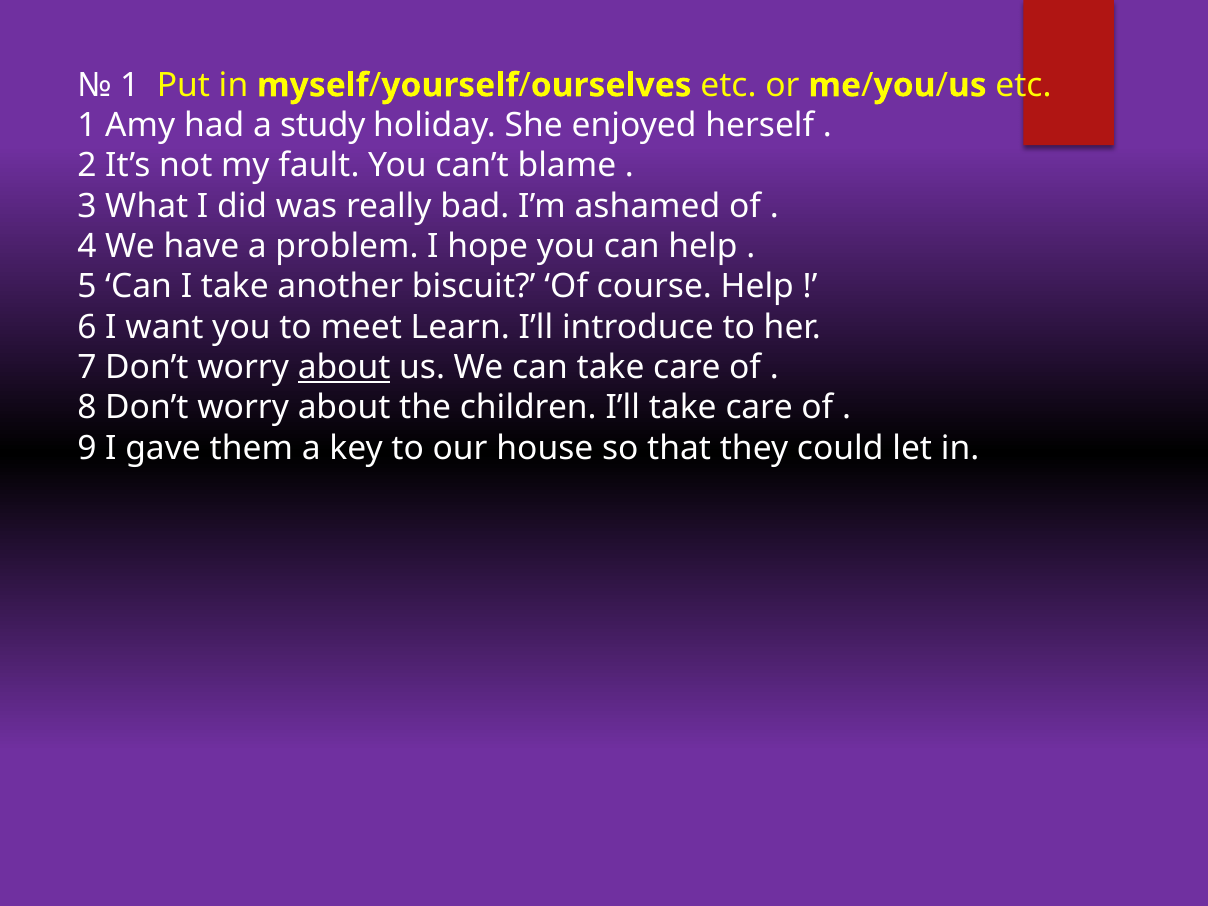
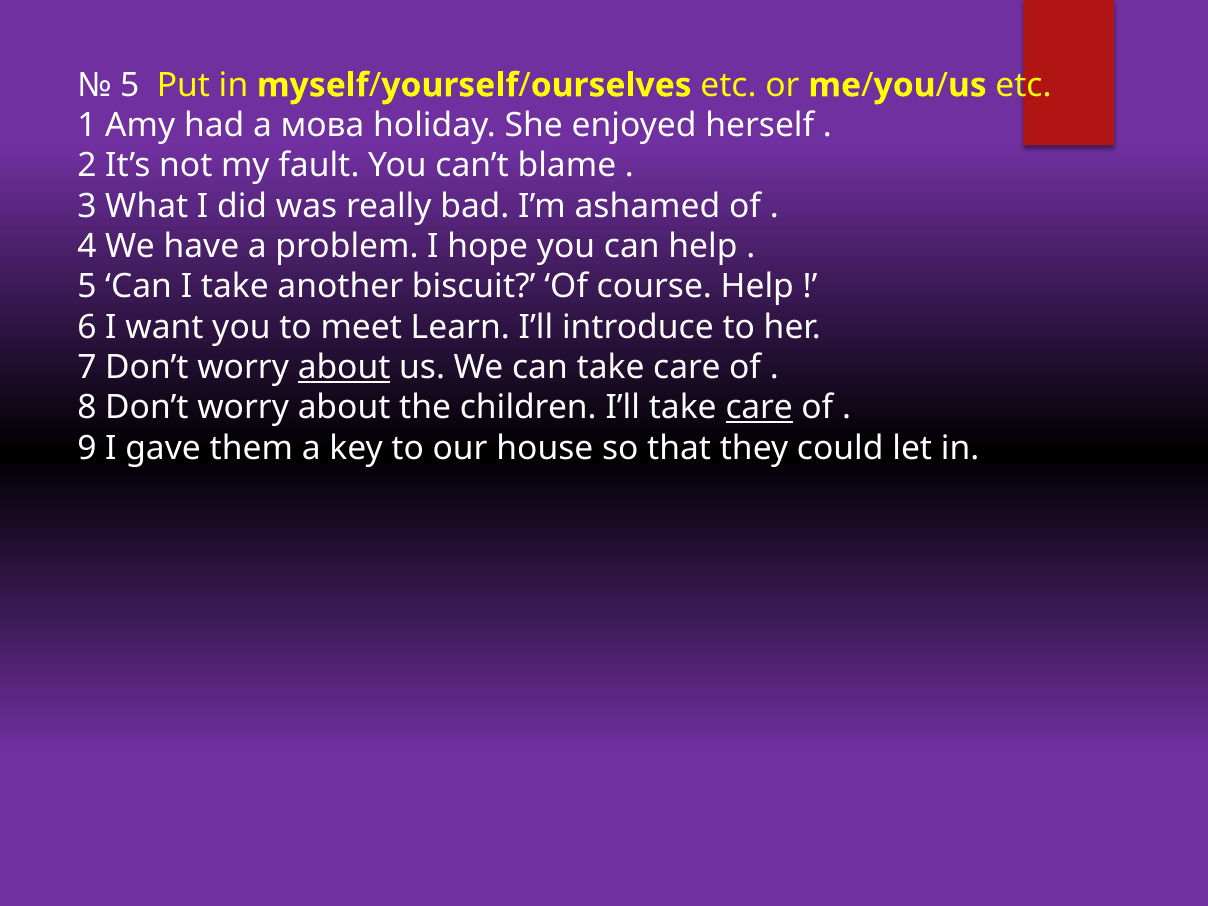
1: 1 -> 5 (130, 85)
study: study -> мова (322, 126)
care underline: none -> present (759, 408)
